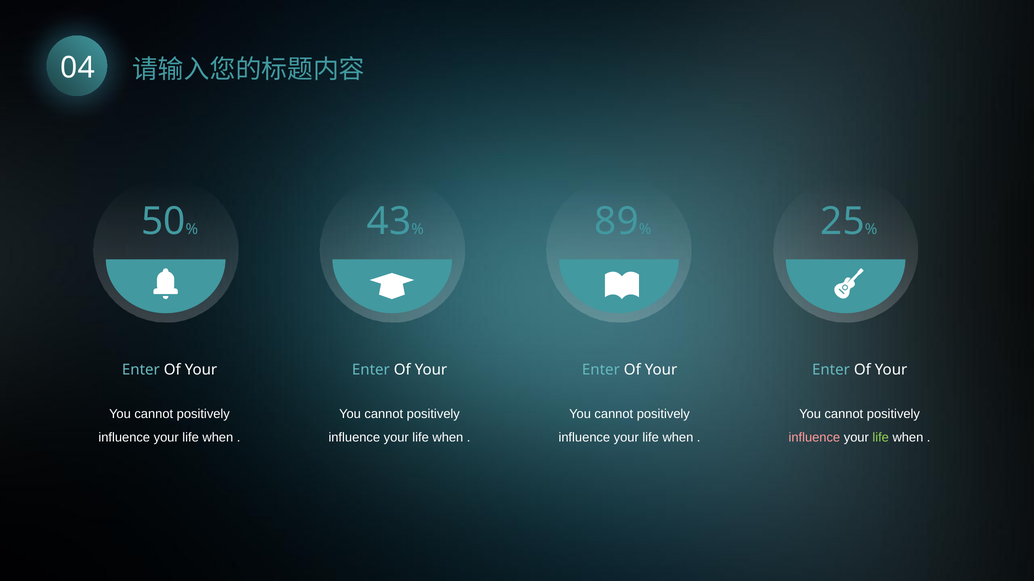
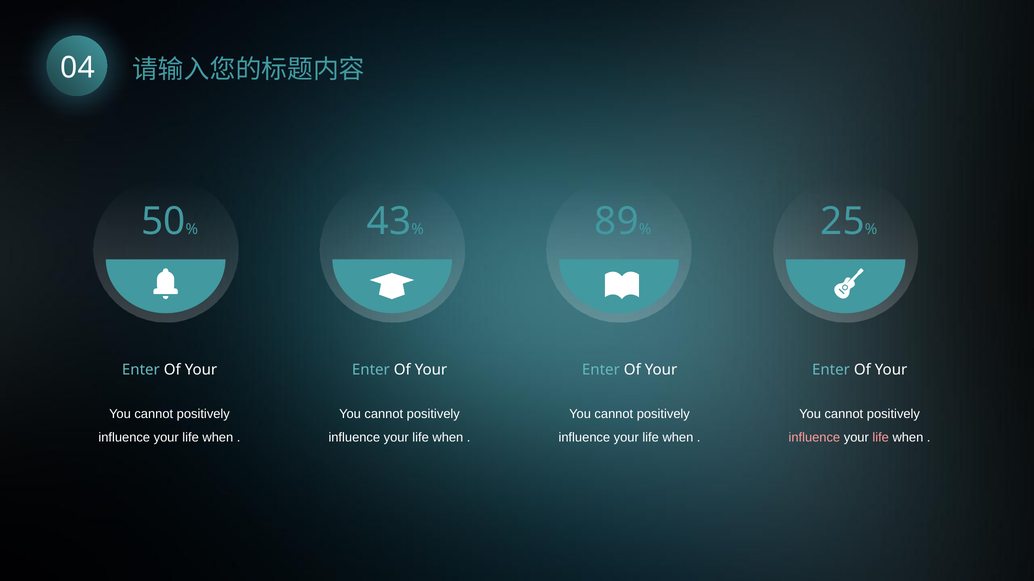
life colour: light green -> pink (881, 438)
